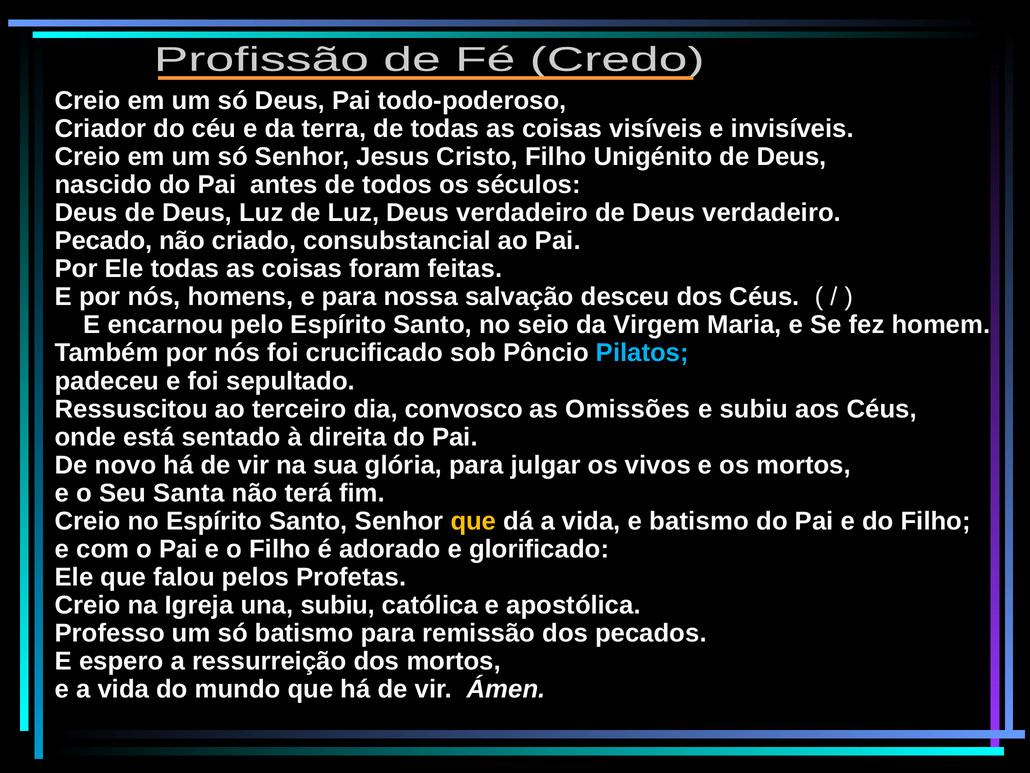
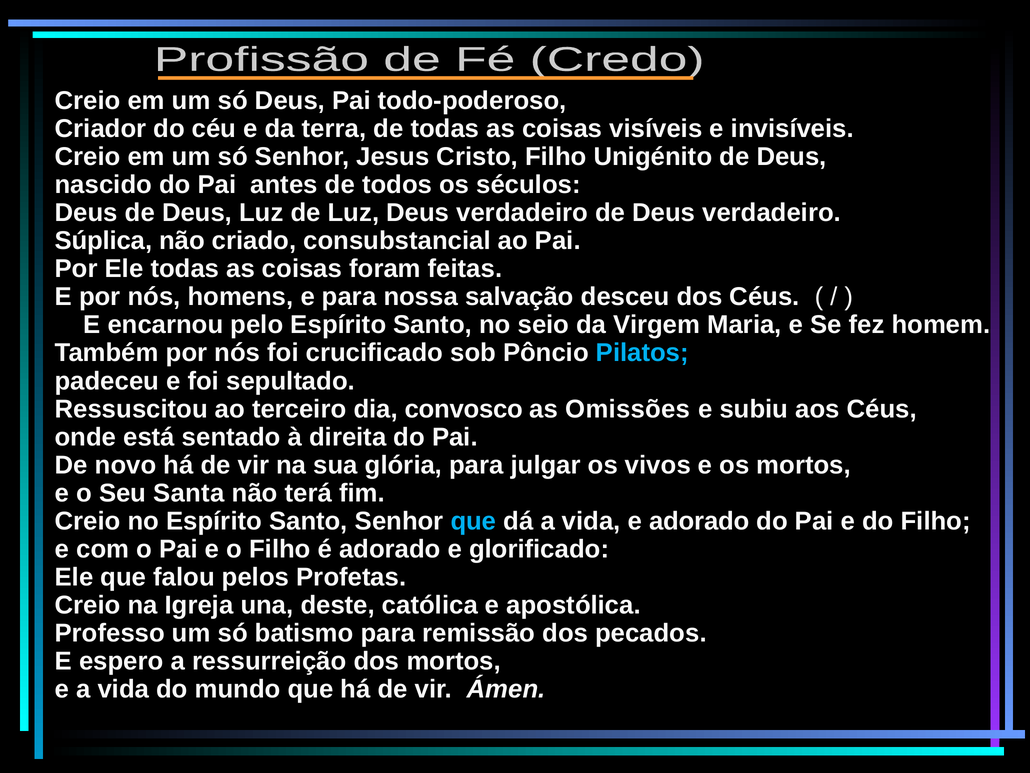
Pecado: Pecado -> Súplica (104, 241)
que colour: yellow -> light blue (473, 521)
e batismo: batismo -> adorado (699, 521)
una subiu: subiu -> deste (338, 605)
